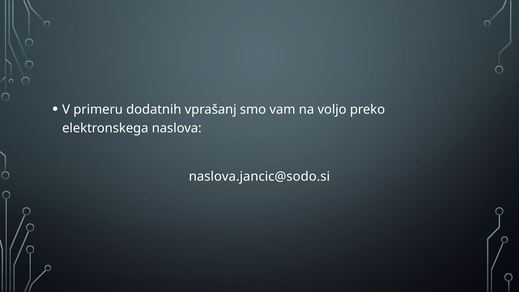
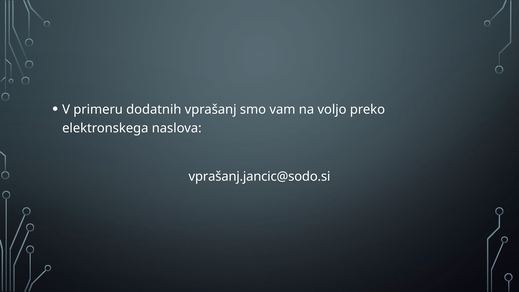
naslova.jancic@sodo.si: naslova.jancic@sodo.si -> vprašanj.jancic@sodo.si (259, 176)
